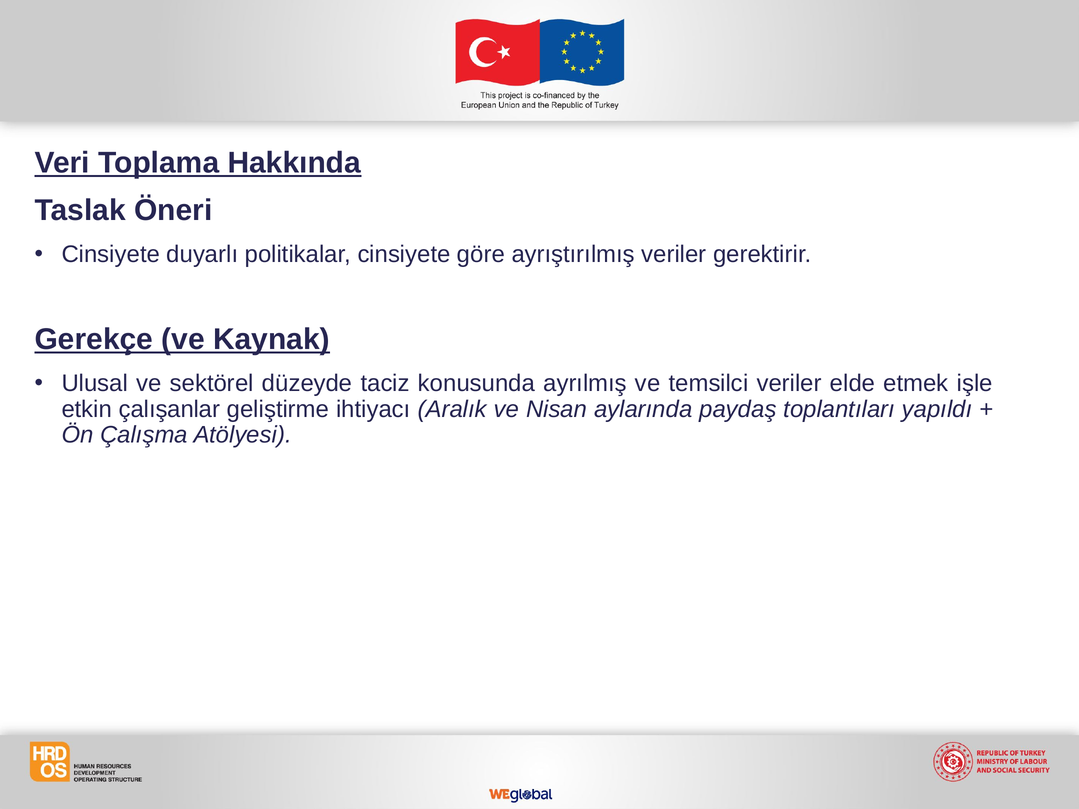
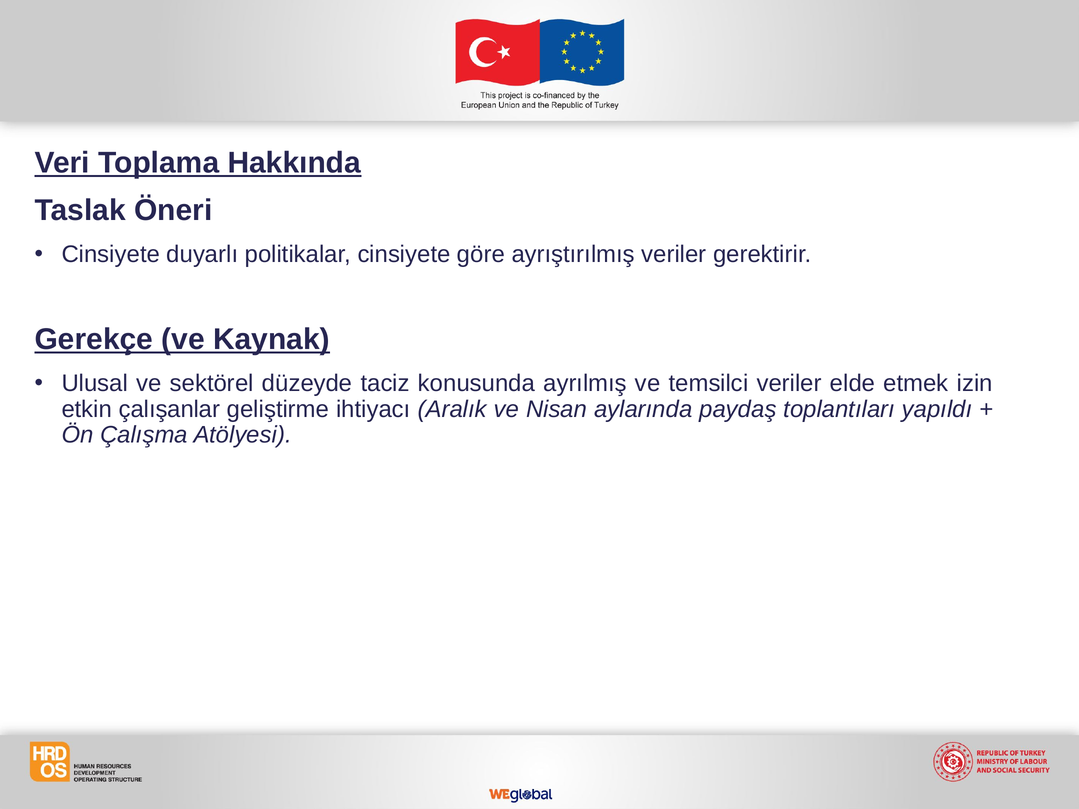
işle: işle -> izin (975, 384)
